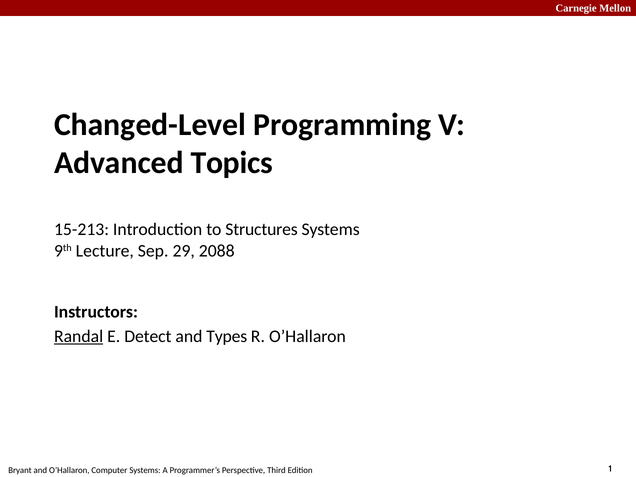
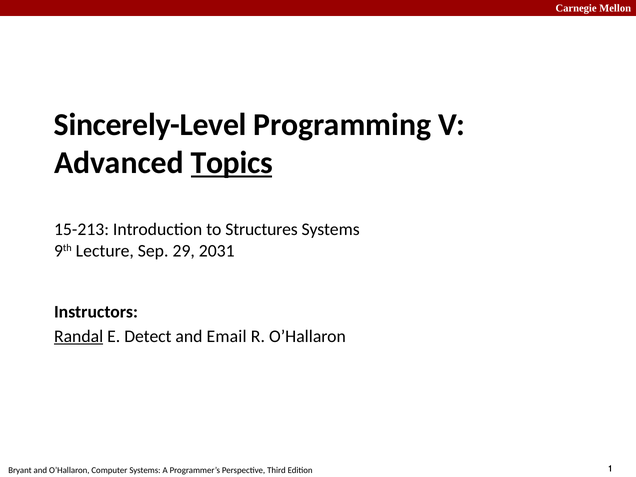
Changed-Level: Changed-Level -> Sincerely-Level (150, 125)
Topics underline: none -> present (232, 163)
2088: 2088 -> 2031 (217, 251)
Types: Types -> Email (227, 337)
